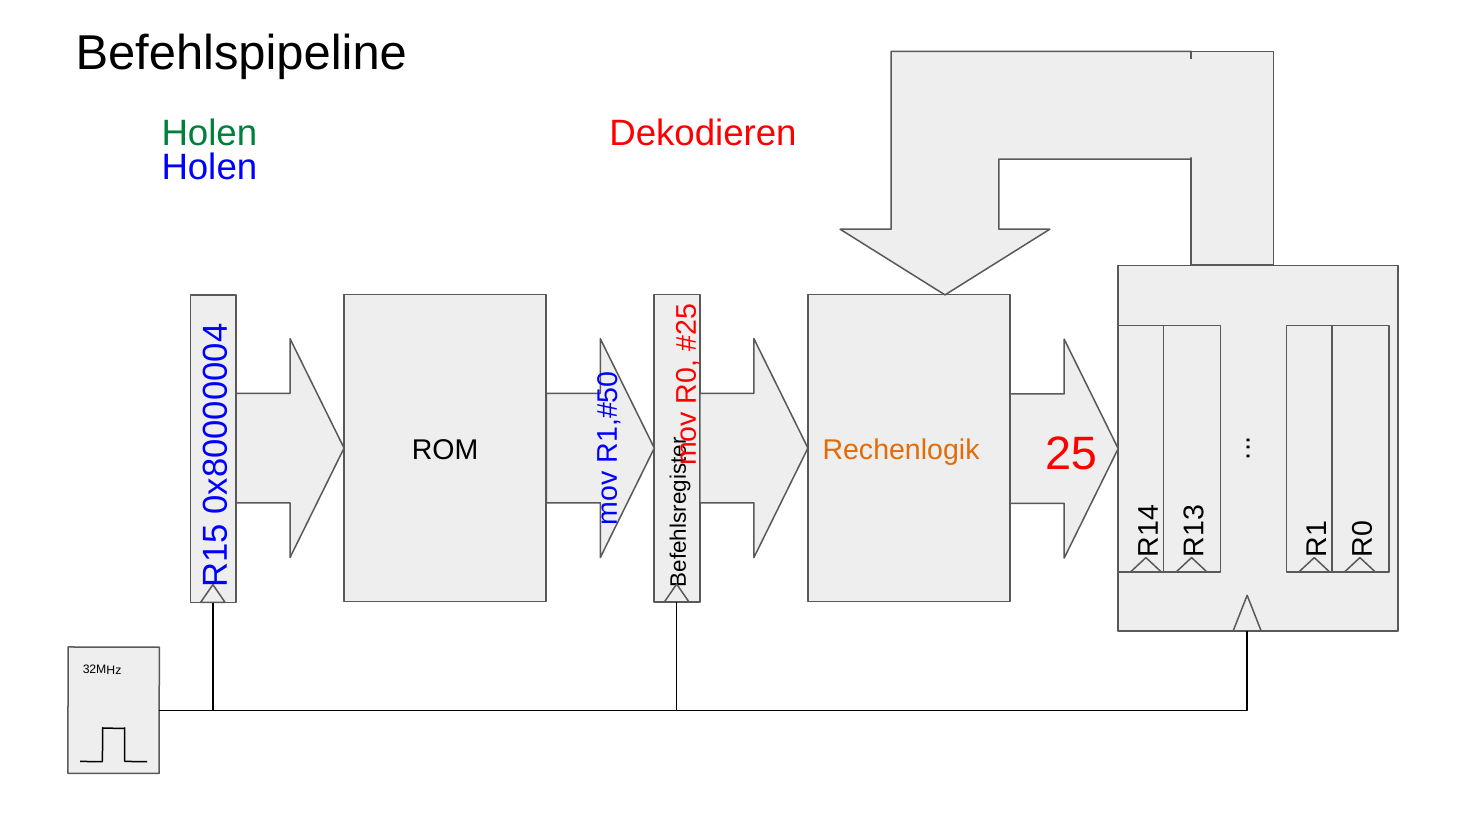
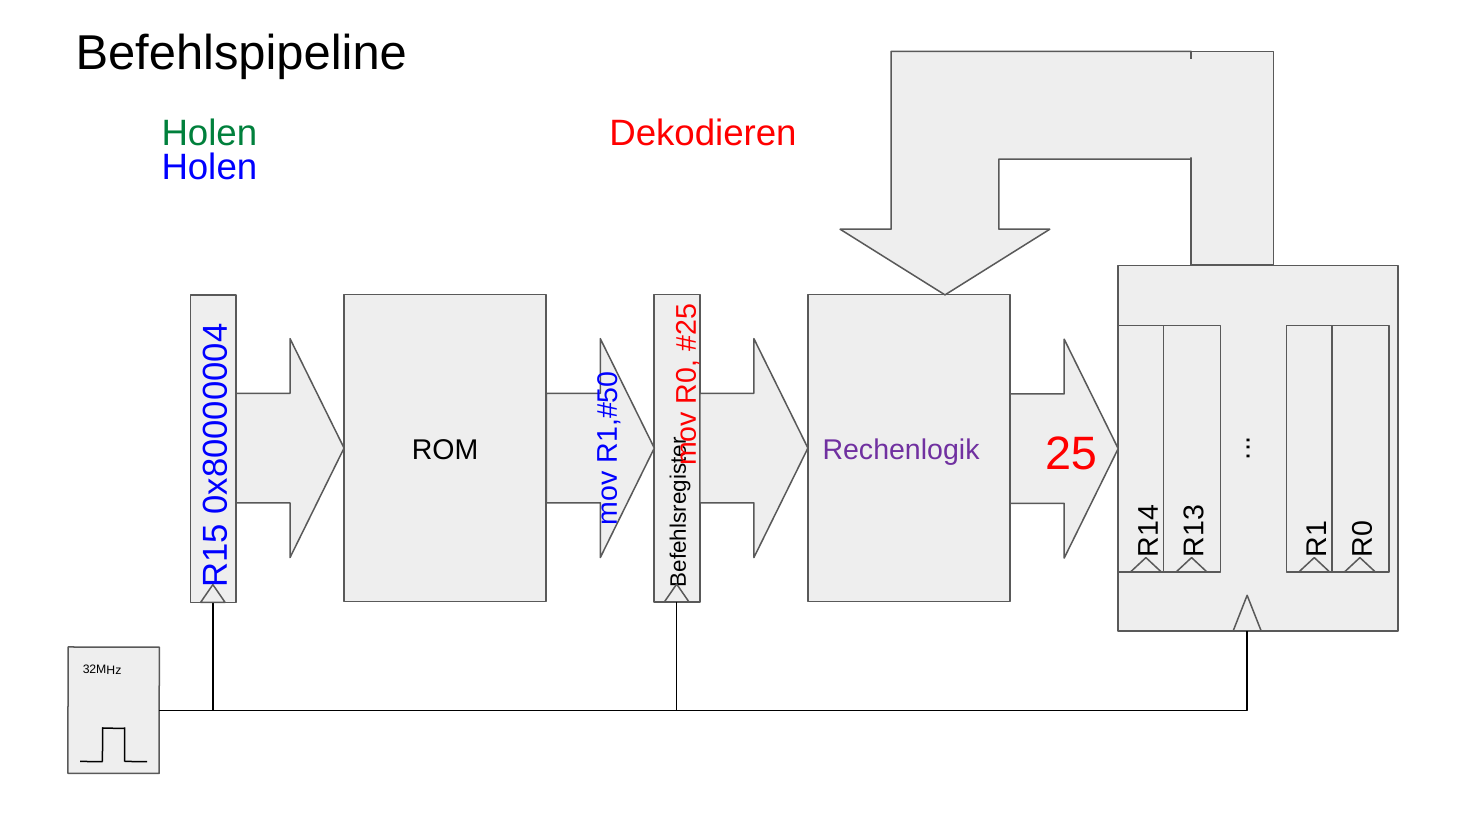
Rechenlogik colour: orange -> purple (901, 450)
